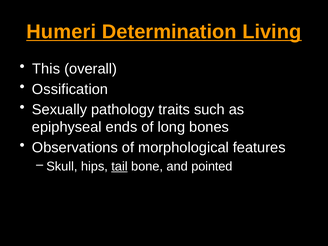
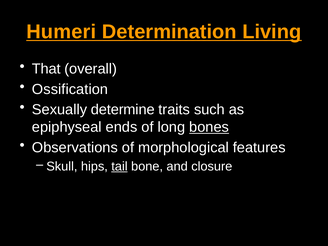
This: This -> That (46, 69)
pathology: pathology -> determine (123, 110)
bones underline: none -> present (209, 127)
pointed: pointed -> closure (212, 166)
